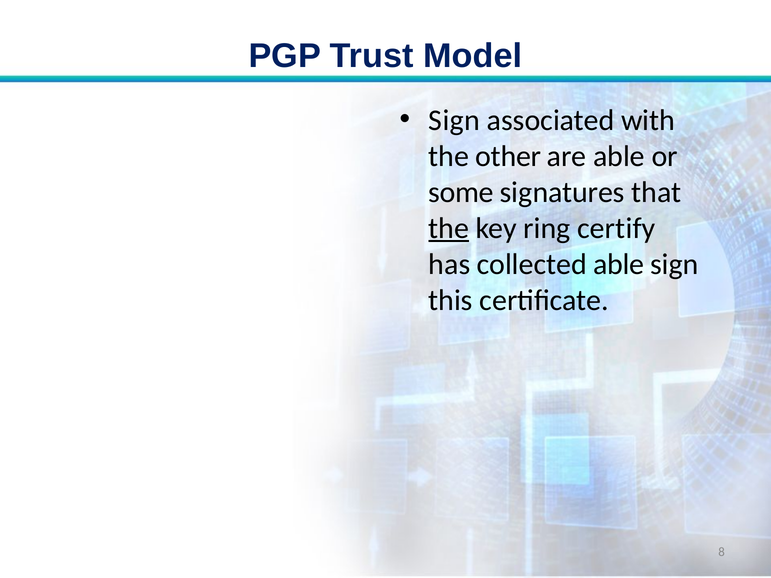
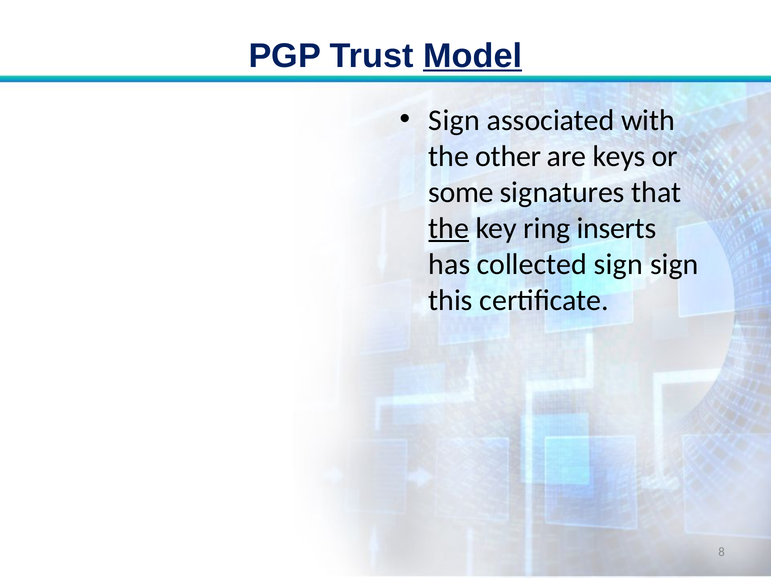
Model underline: none -> present (473, 56)
are able: able -> keys (619, 156)
certify: certify -> inserts (616, 228)
collected able: able -> sign (618, 264)
